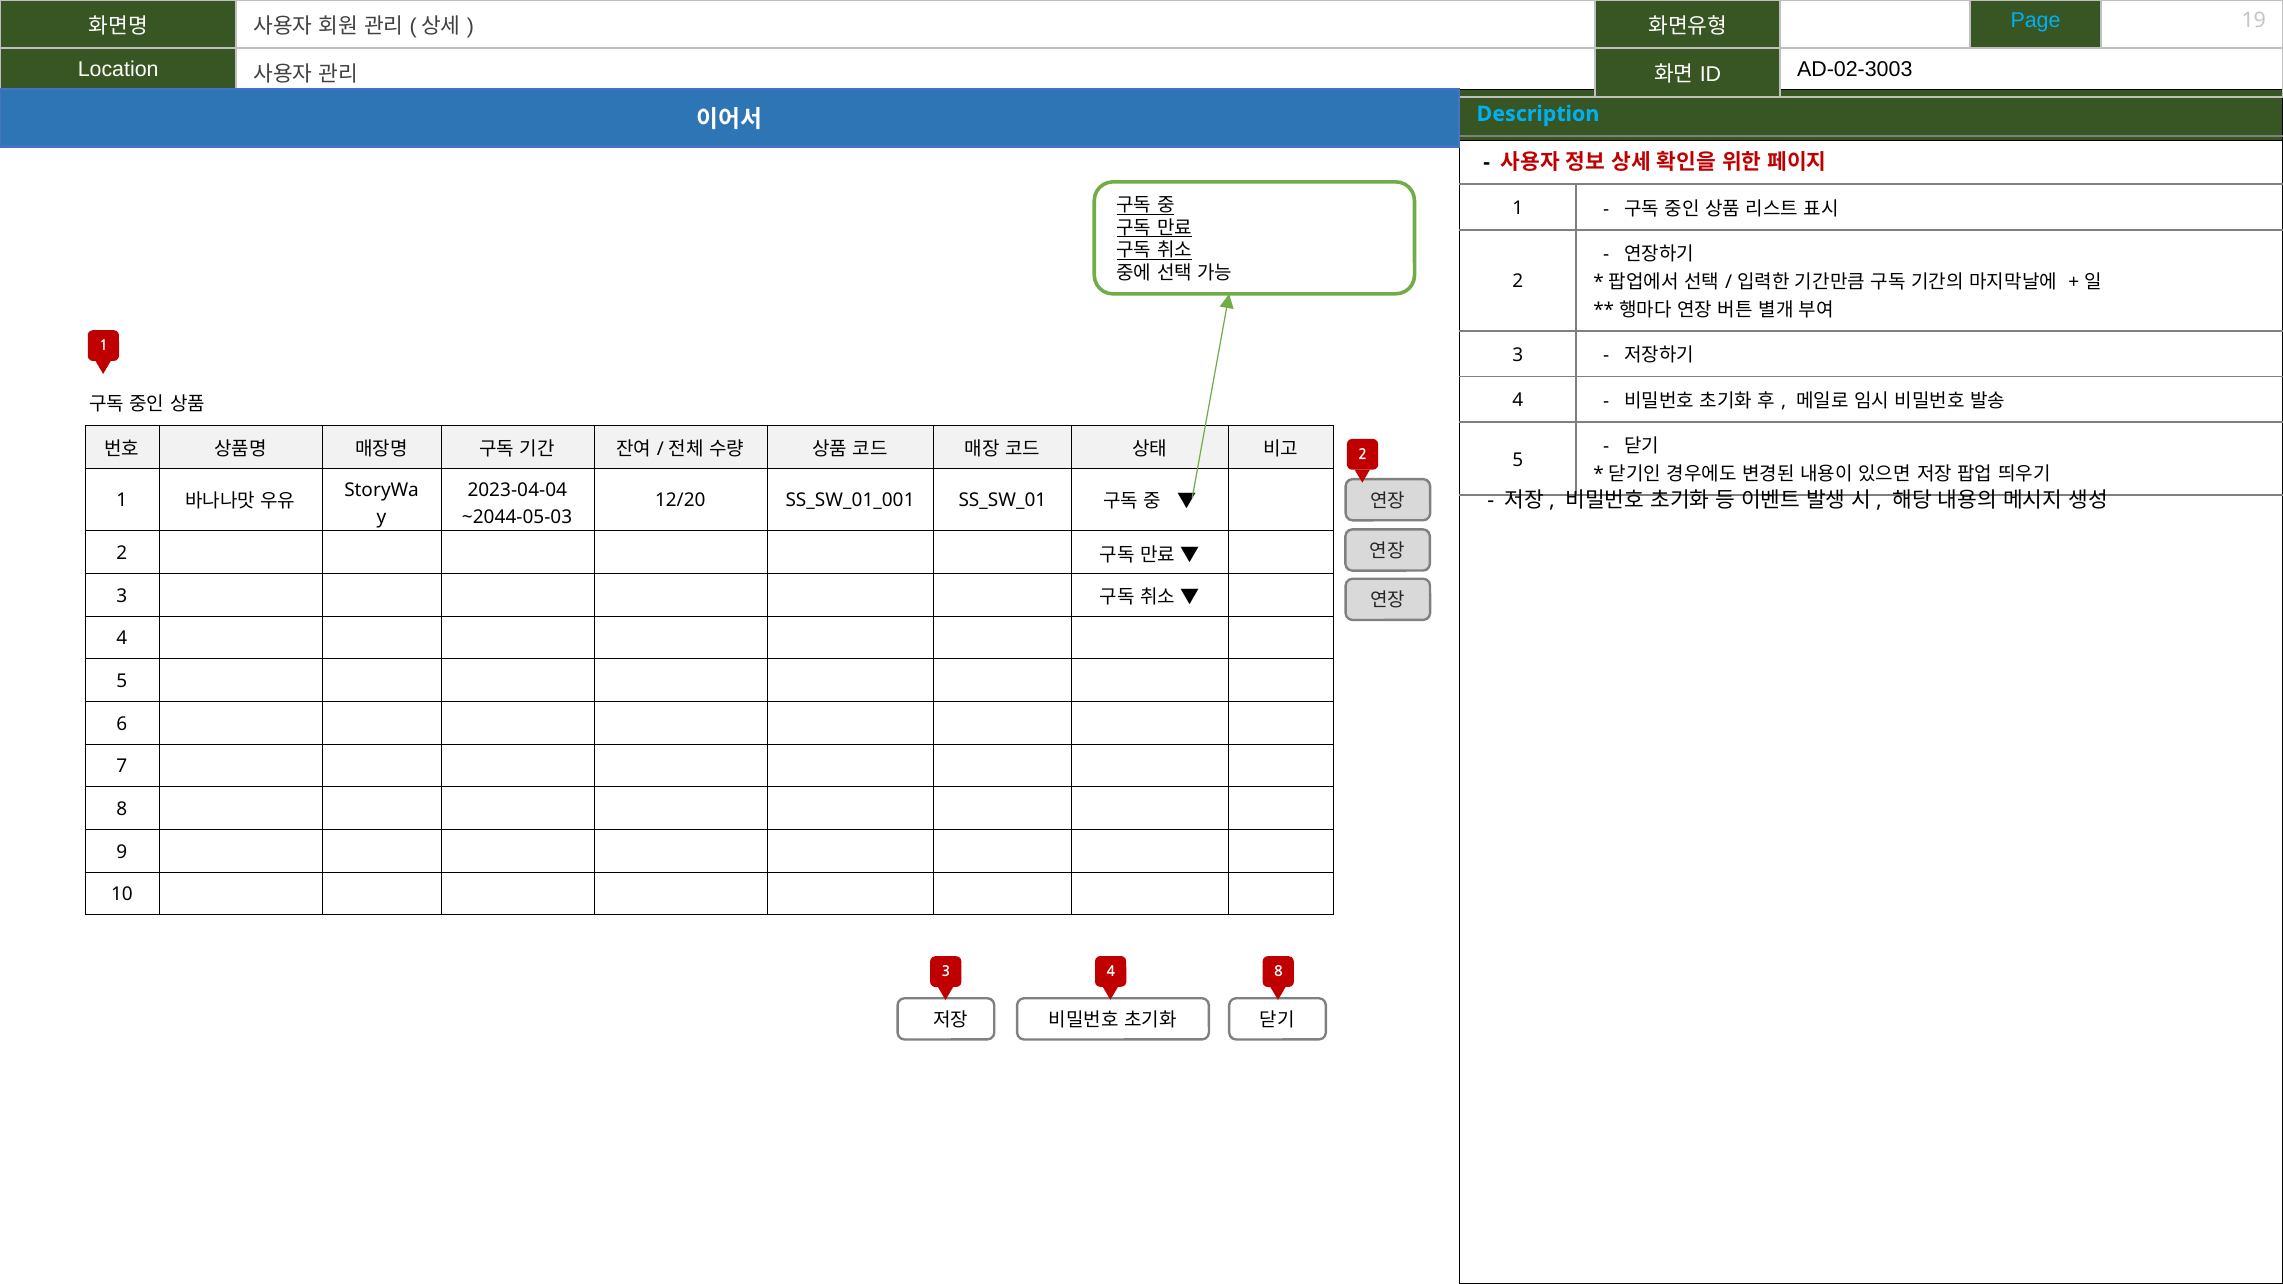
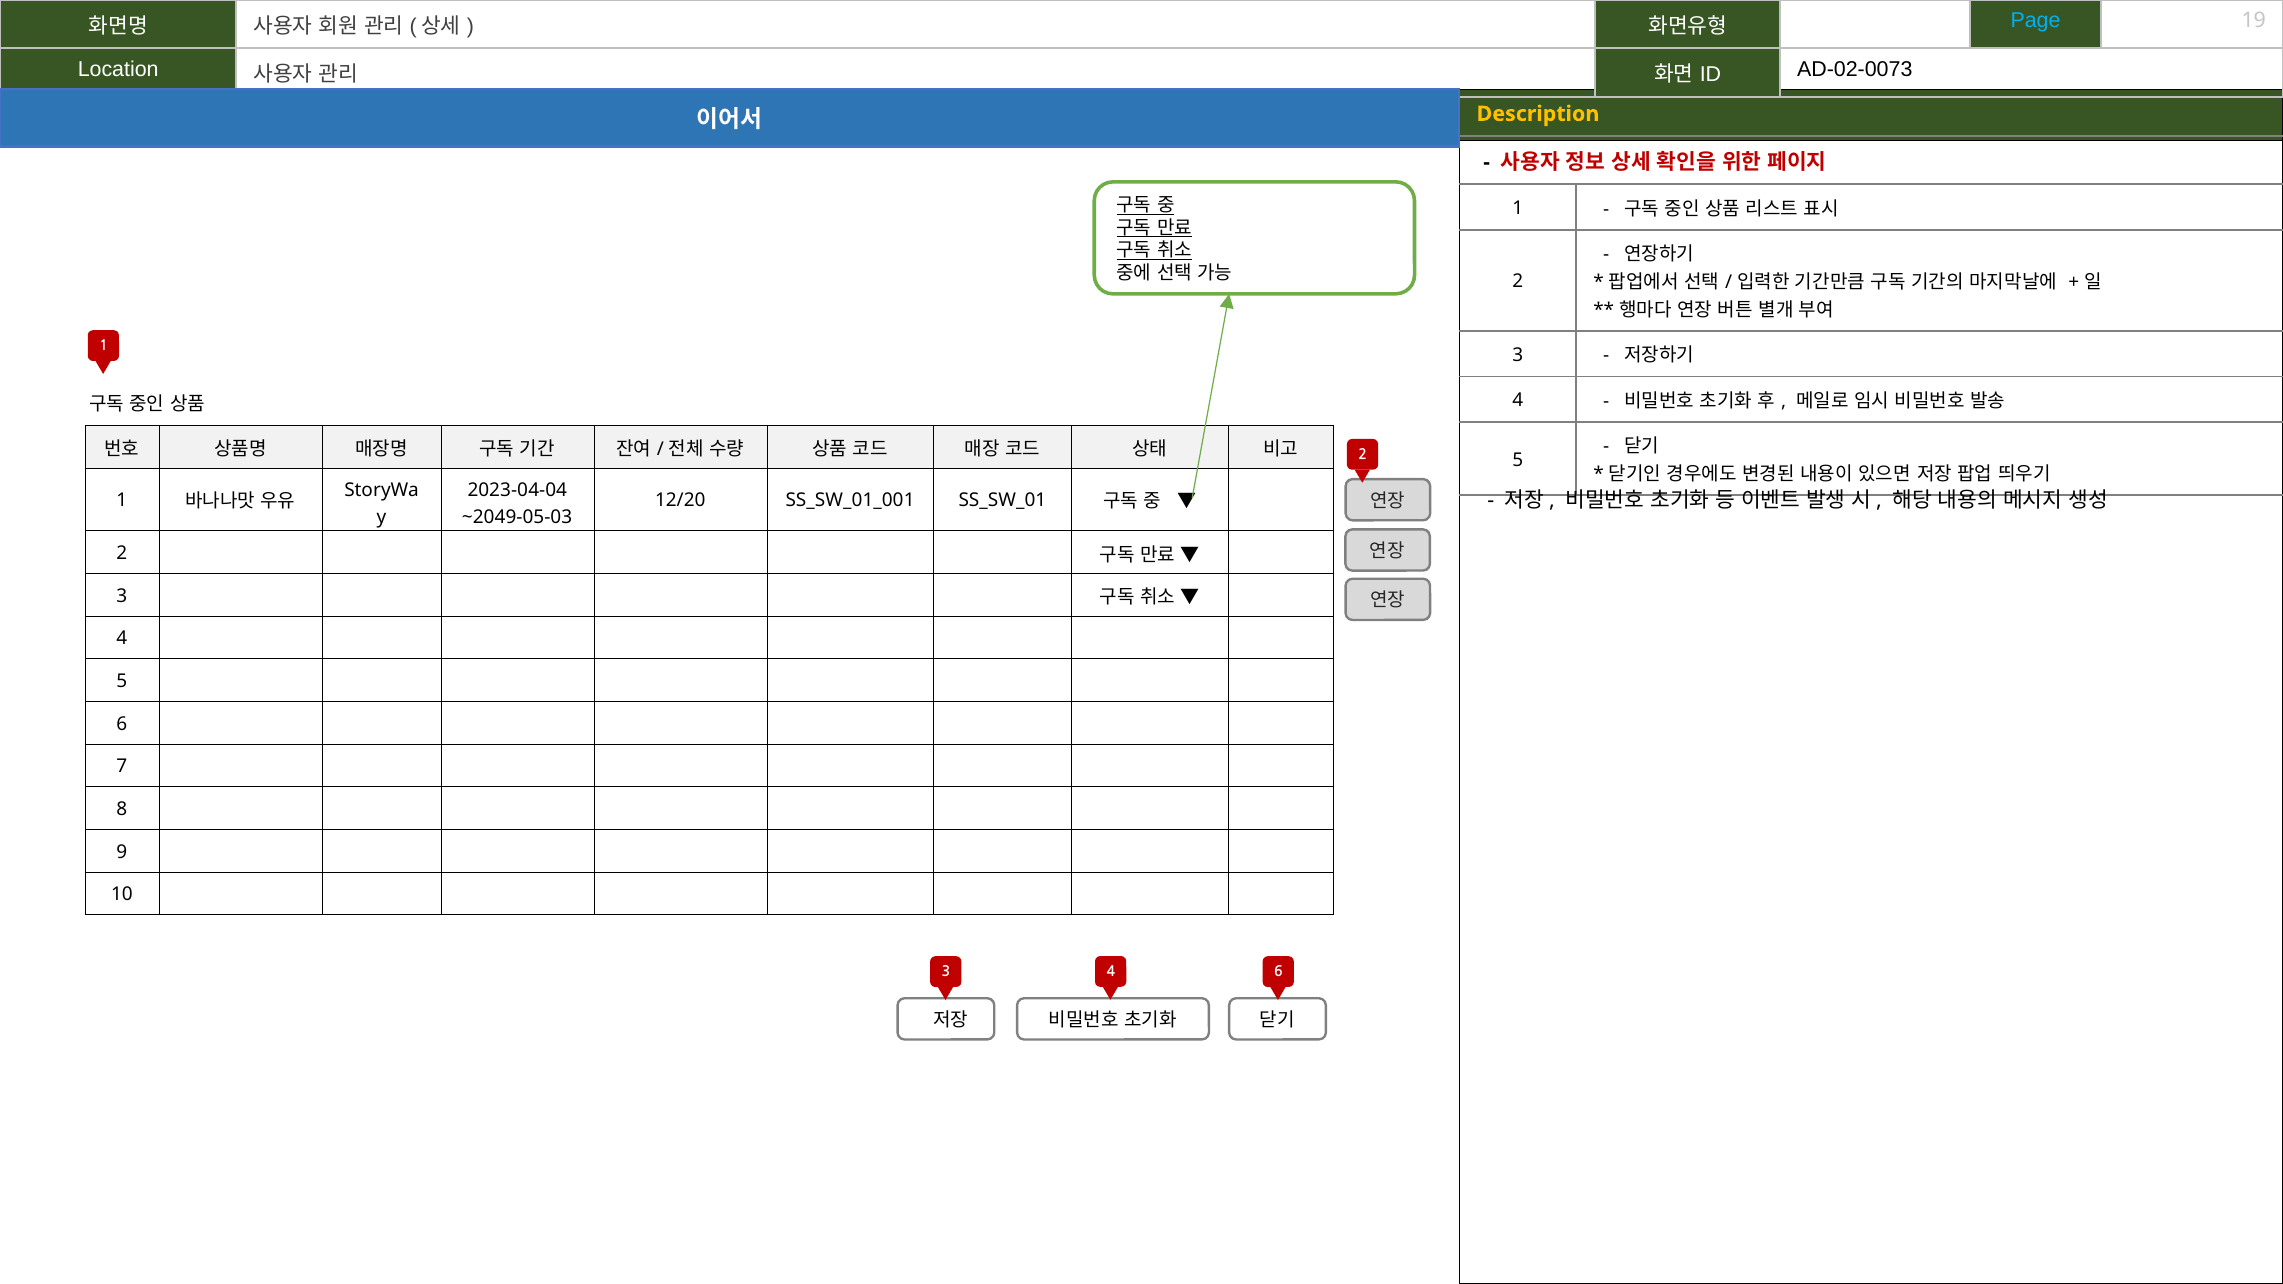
AD-02-3003: AD-02-3003 -> AD-02-0073 (1855, 69)
Description colour: light blue -> yellow (1538, 114)
~2044-05-03: ~2044-05-03 -> ~2049-05-03 (517, 517)
4 8: 8 -> 6 (1278, 972)
